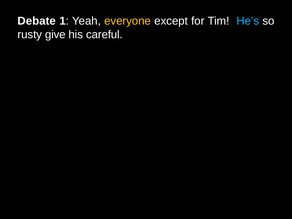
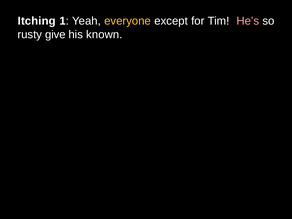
Debate: Debate -> Itching (37, 21)
He’s colour: light blue -> pink (248, 21)
careful: careful -> known (104, 35)
